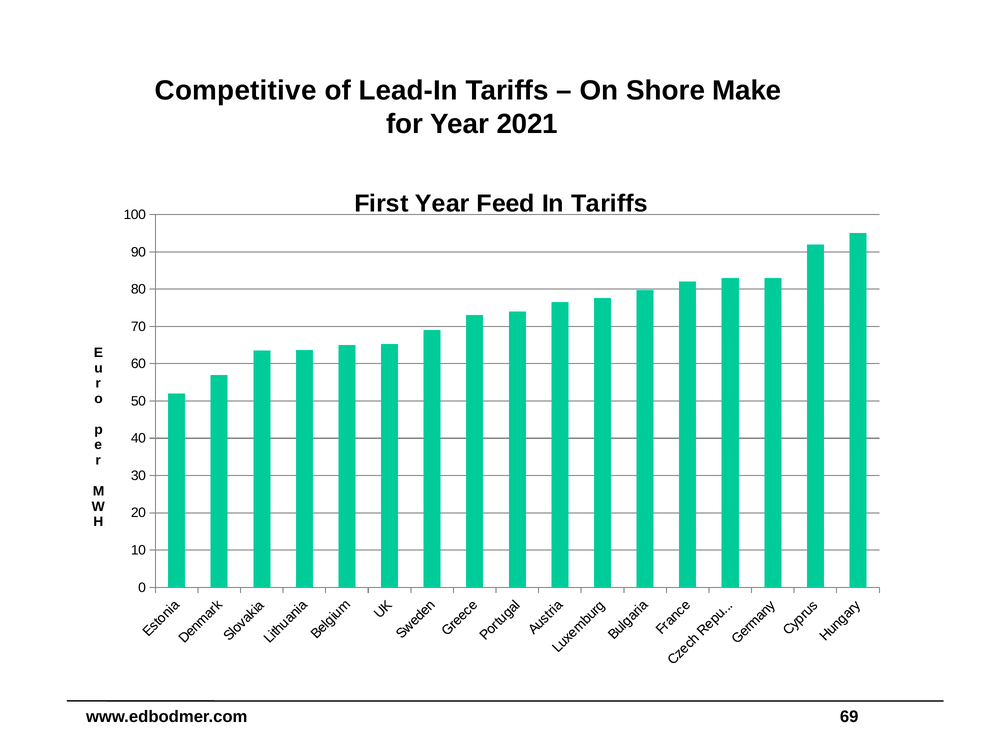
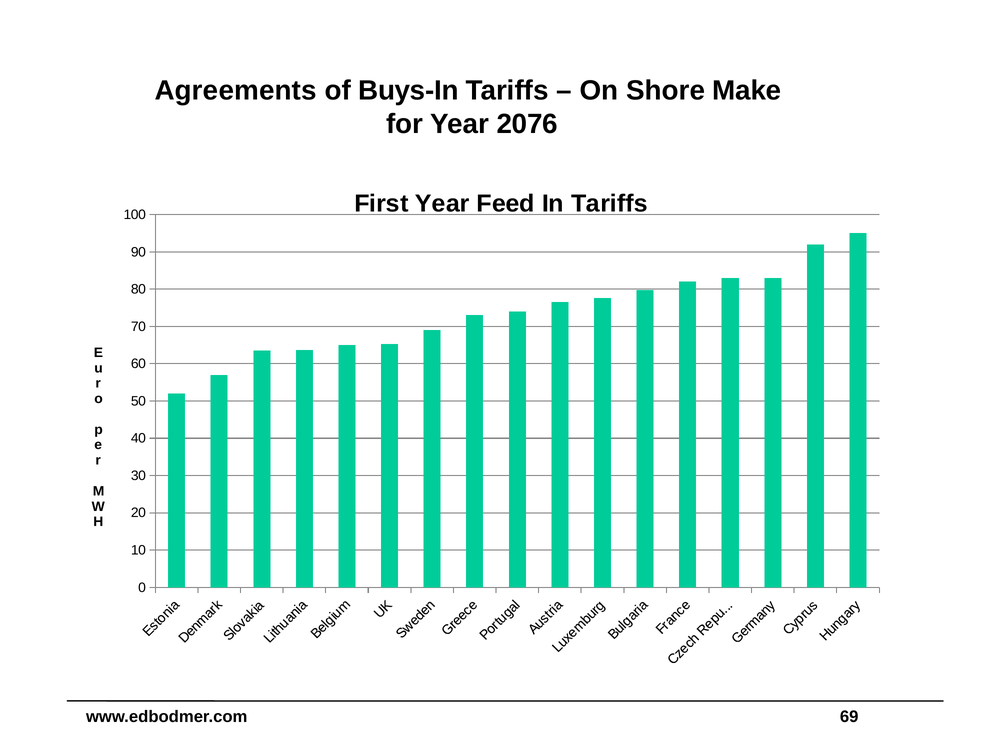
Competitive: Competitive -> Agreements (236, 90)
Lead-In: Lead-In -> Buys-In (408, 90)
2021: 2021 -> 2076 (527, 124)
